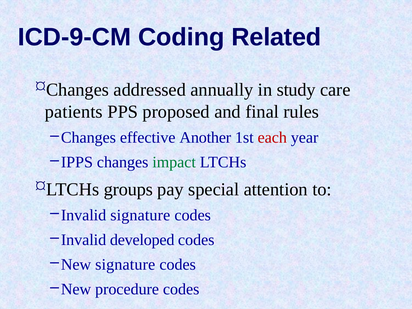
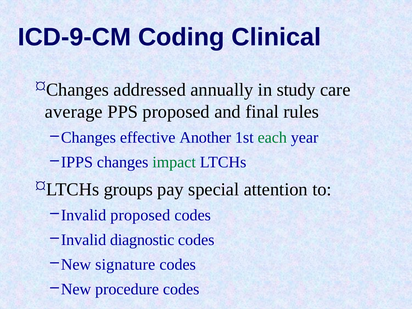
Related: Related -> Clinical (276, 37)
patients: patients -> average (74, 112)
each colour: red -> green (272, 138)
Invalid signature: signature -> proposed (140, 215)
developed: developed -> diagnostic (142, 240)
